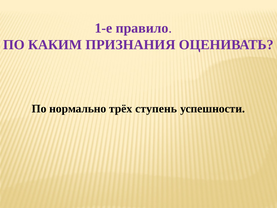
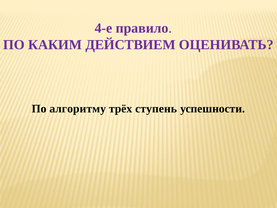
1-е: 1-е -> 4-е (103, 28)
ПРИЗНАНИЯ: ПРИЗНАНИЯ -> ДЕЙСТВИЕМ (131, 45)
нормально: нормально -> алгоритму (78, 109)
